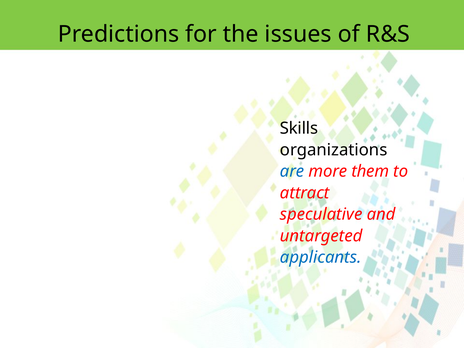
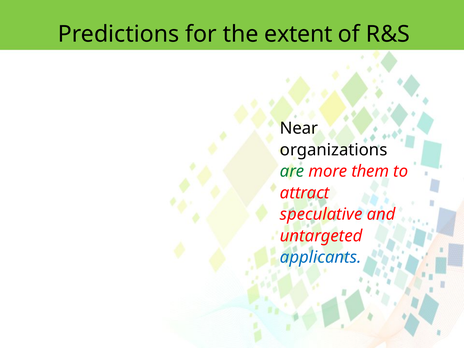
issues: issues -> extent (298, 34)
Skills: Skills -> Near (299, 128)
are colour: blue -> green (292, 171)
